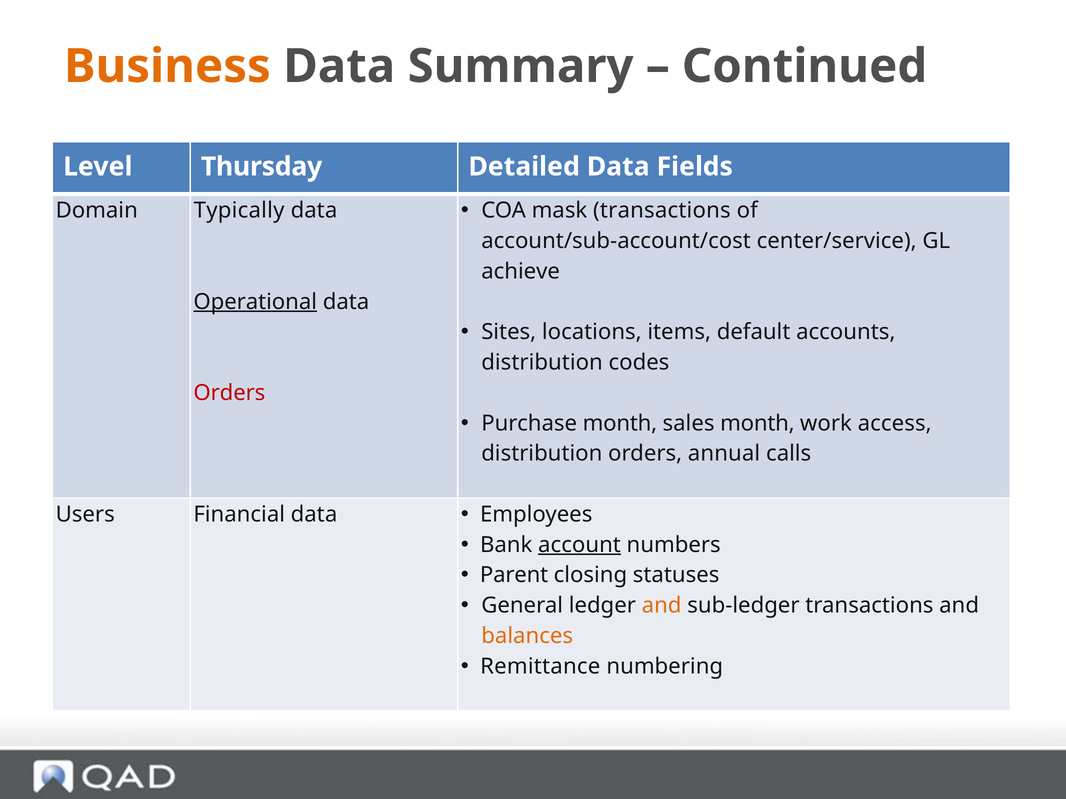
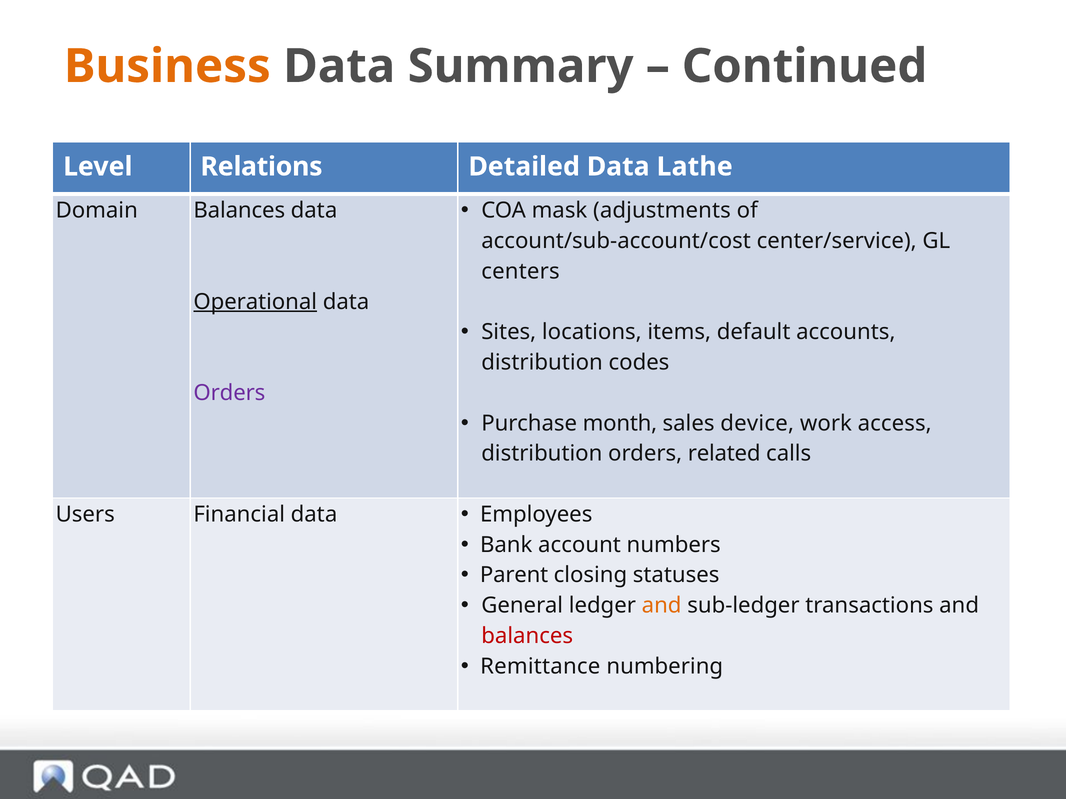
Thursday: Thursday -> Relations (262, 167)
Fields: Fields -> Lathe (695, 167)
mask transactions: transactions -> adjustments (662, 211)
Domain Typically: Typically -> Balances (239, 211)
achieve: achieve -> centers (520, 272)
Orders colour: red -> purple (229, 393)
sales month: month -> device (757, 423)
annual: annual -> related (724, 454)
account underline: present -> none (579, 545)
balances colour: orange -> red (527, 636)
